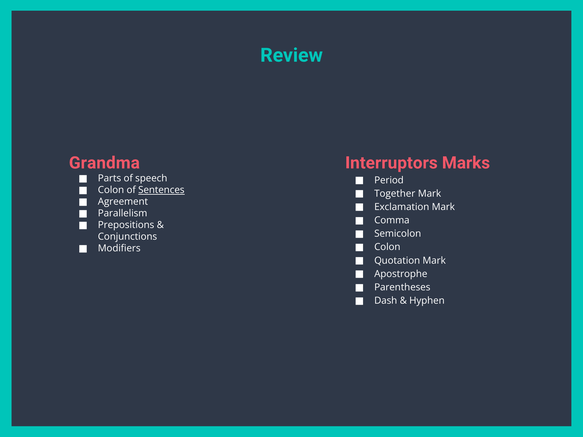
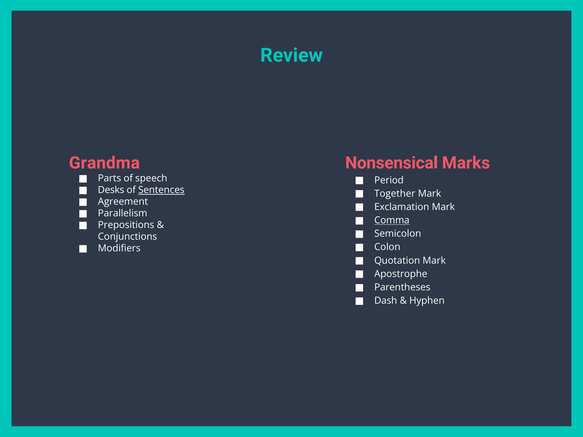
Interruptors: Interruptors -> Nonsensical (392, 163)
Colon: Colon -> Desks (111, 190)
Comma underline: none -> present (392, 220)
